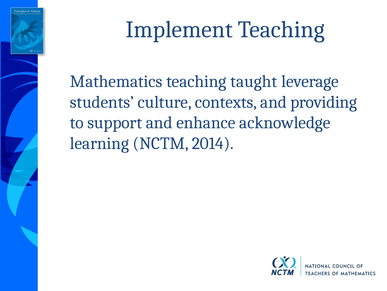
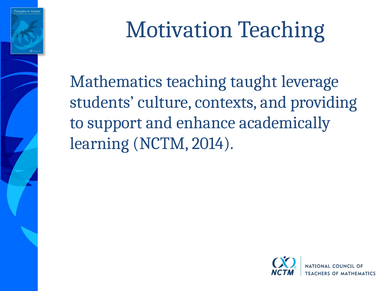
Implement: Implement -> Motivation (179, 29)
acknowledge: acknowledge -> academically (285, 122)
